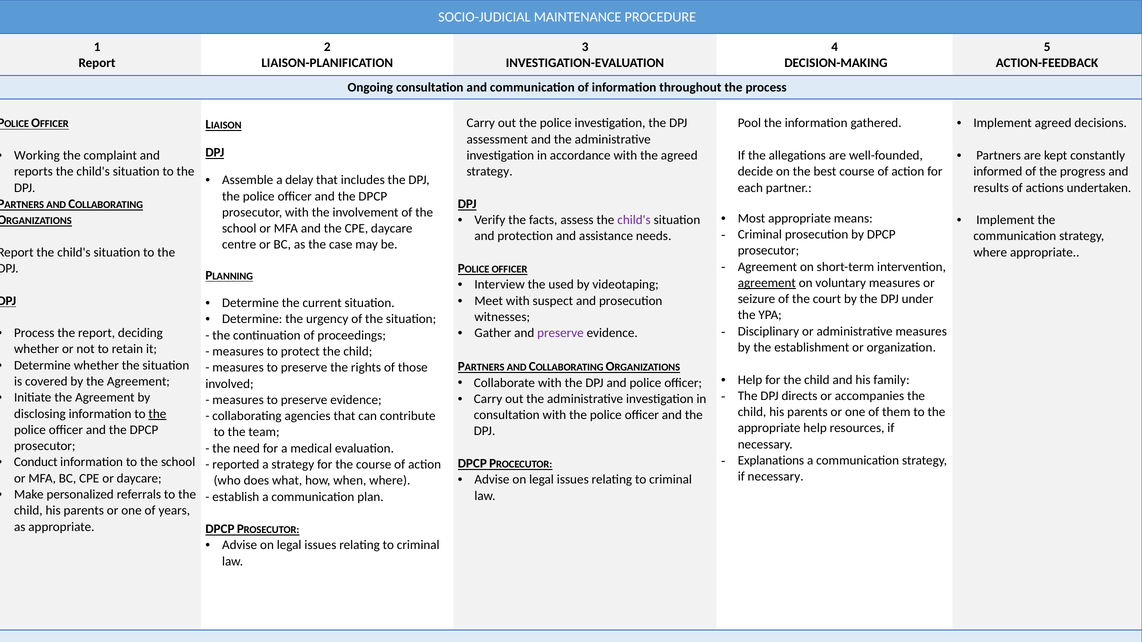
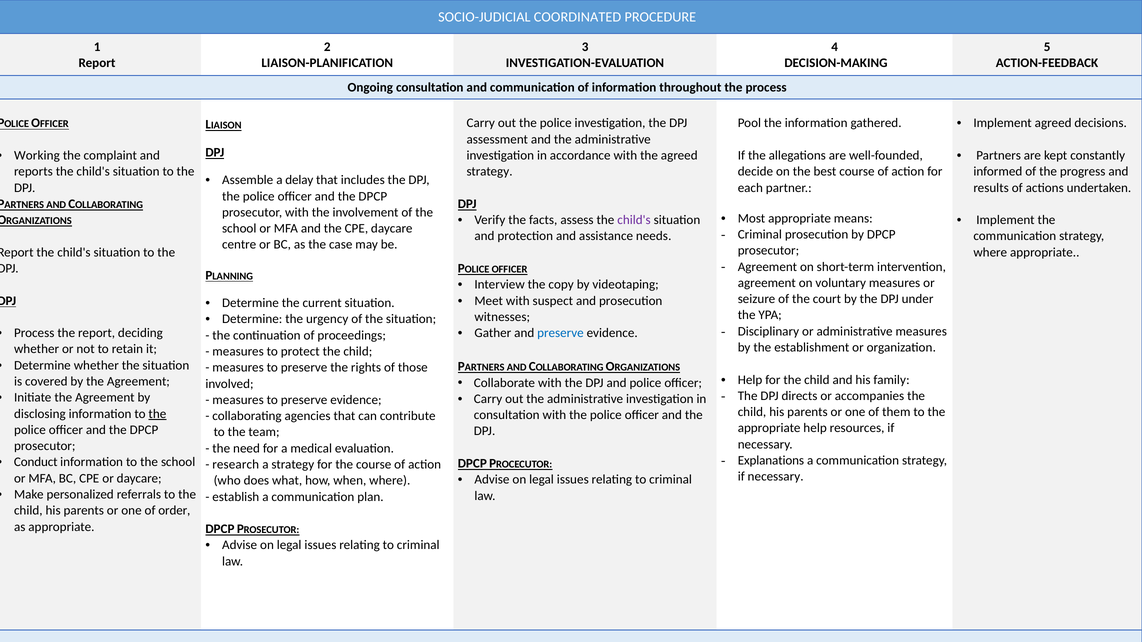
MAINTENANCE: MAINTENANCE -> COORDINATED (578, 17)
agreement underline: present -> none (767, 283)
used: used -> copy (561, 285)
preserve colour: purple -> blue (560, 333)
reported: reported -> research (236, 465)
years: years -> order (174, 511)
